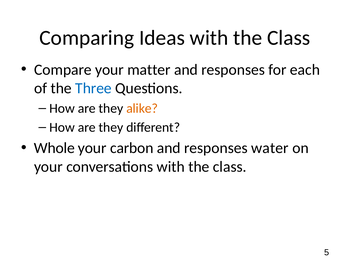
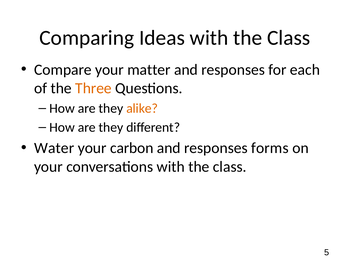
Three colour: blue -> orange (93, 88)
Whole: Whole -> Water (54, 148)
water: water -> forms (270, 148)
